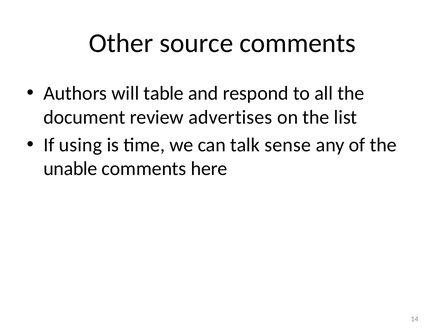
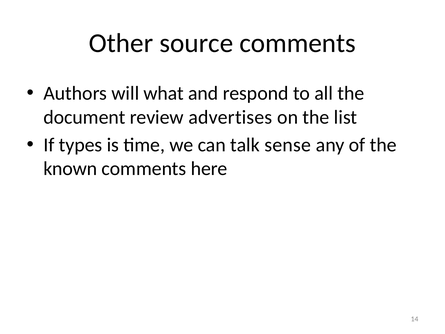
table: table -> what (164, 93)
using: using -> types (81, 145)
unable: unable -> known (70, 169)
